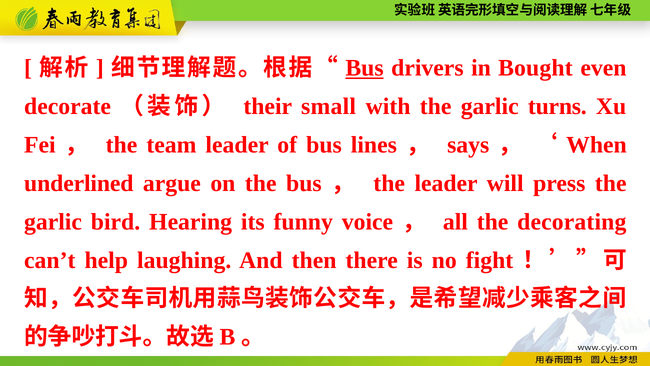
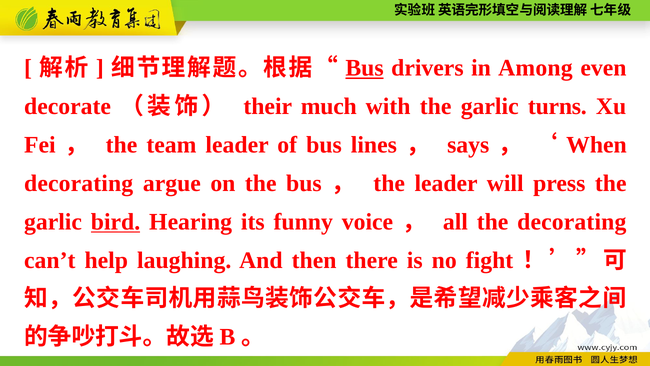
Bought: Bought -> Among (535, 68)
small: small -> much (329, 106)
underlined: underlined -> decorating (79, 183)
bird underline: none -> present (116, 222)
